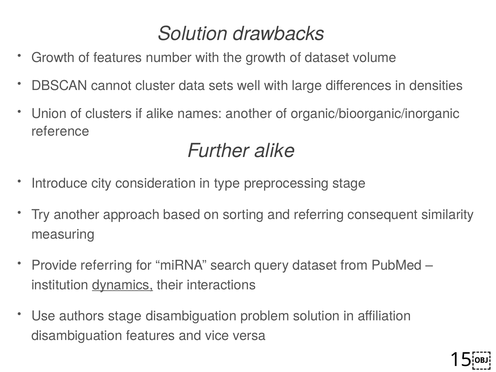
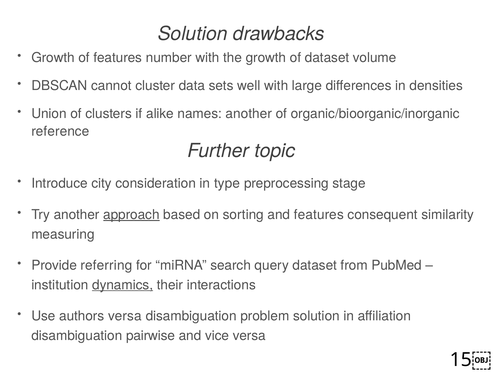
Further alike: alike -> topic (275, 151)
approach underline: none -> present (131, 215)
and referring: referring -> features (319, 215)
authors stage: stage -> versa (125, 316)
disambiguation features: features -> pairwise (151, 336)
